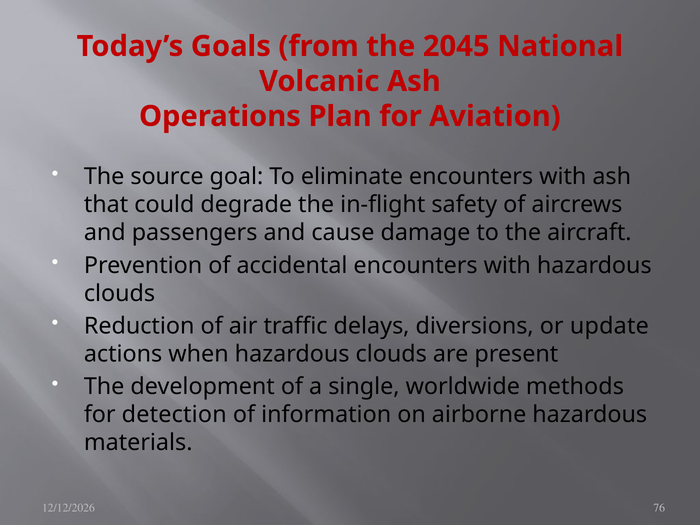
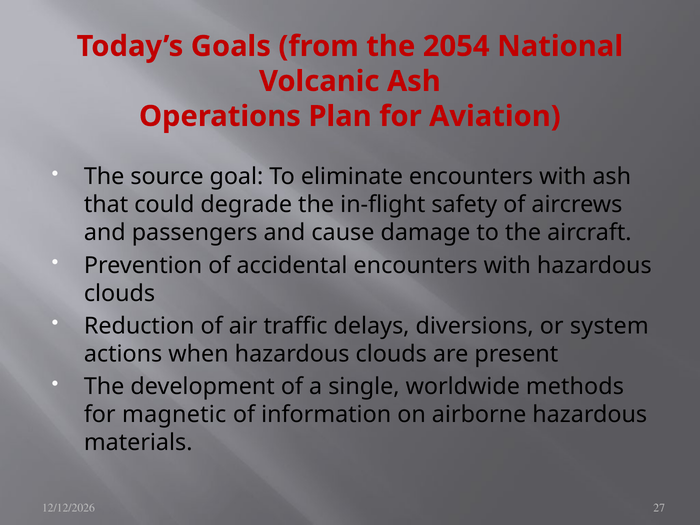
2045: 2045 -> 2054 (456, 46)
update: update -> system (609, 326)
detection: detection -> magnetic (174, 415)
76: 76 -> 27 (659, 508)
